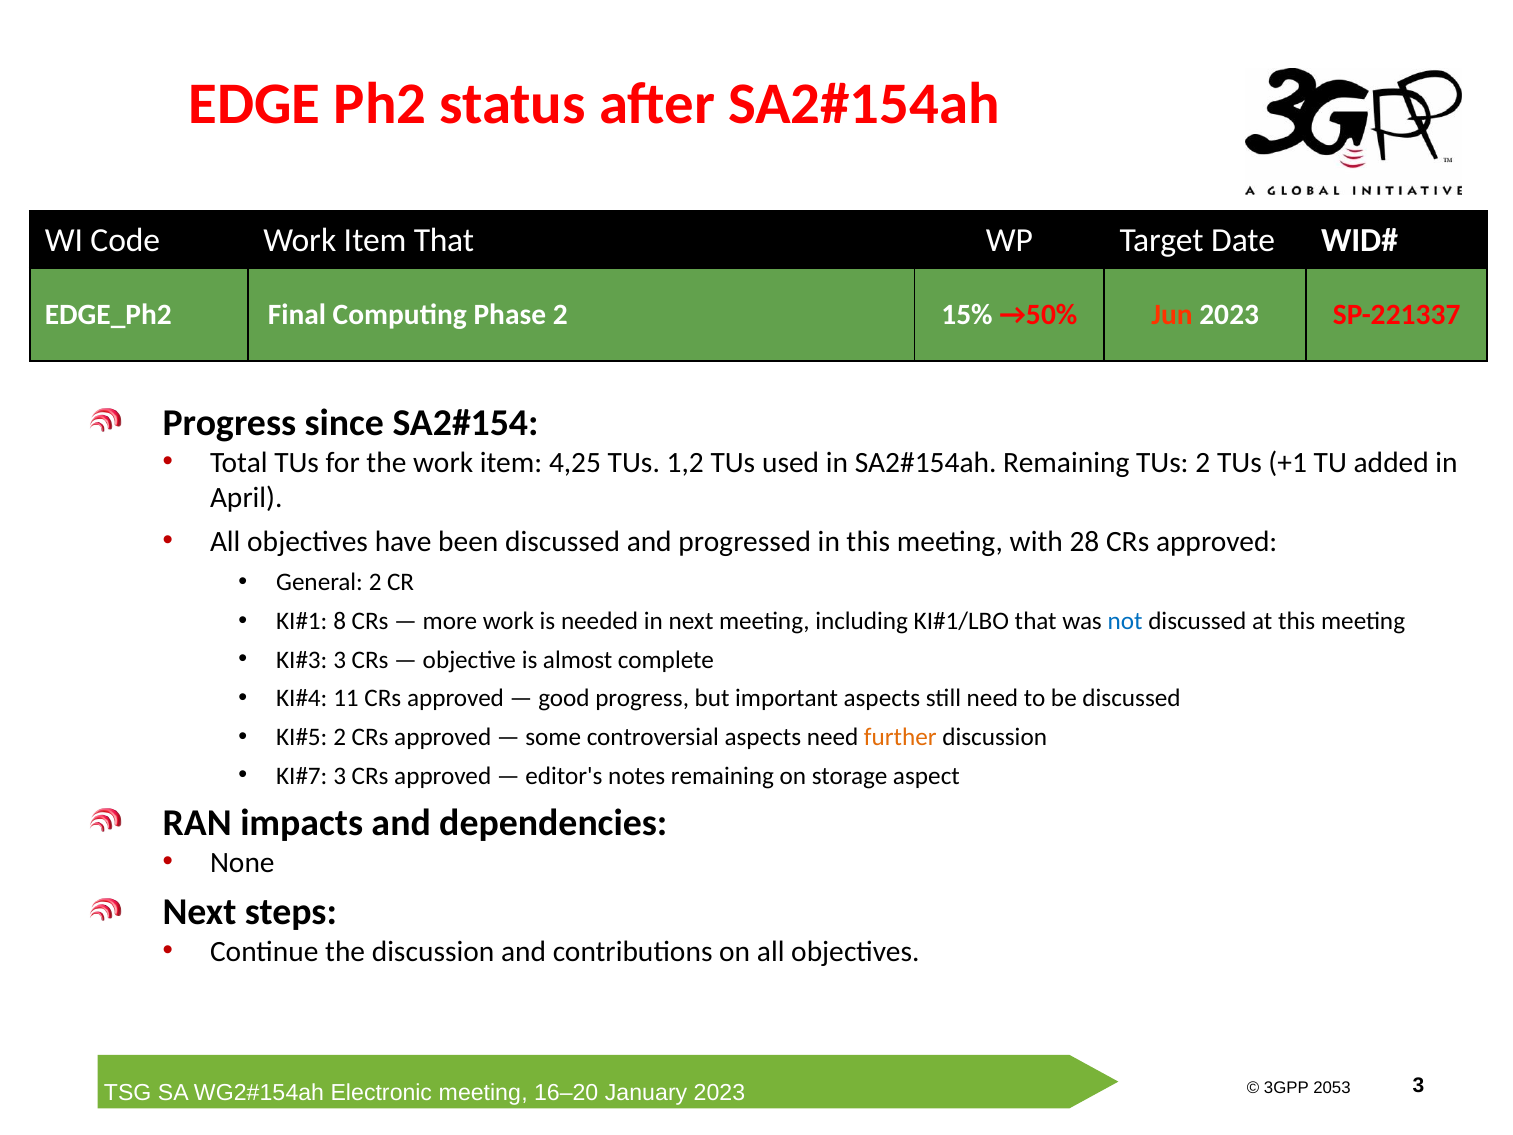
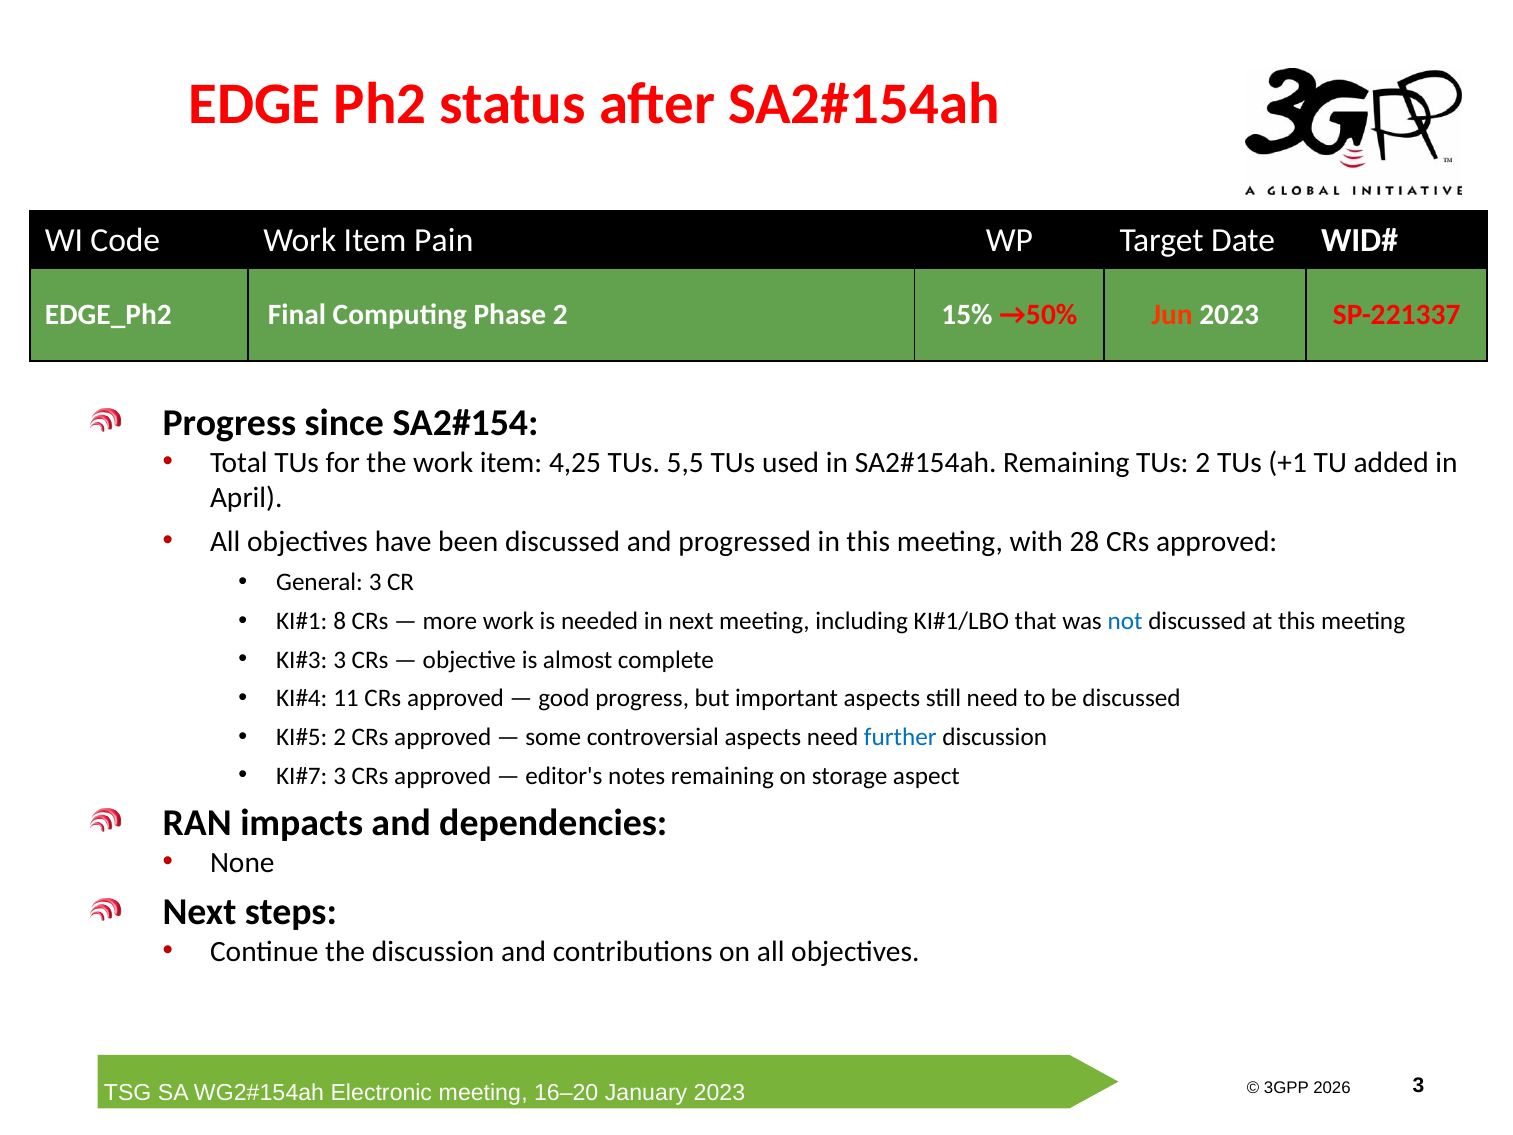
Item That: That -> Pain (444, 240)
1,2: 1,2 -> 5,5 (685, 462)
General 2: 2 -> 3 (375, 582)
further colour: orange -> blue (900, 737)
2053: 2053 -> 2026 (1332, 1088)
